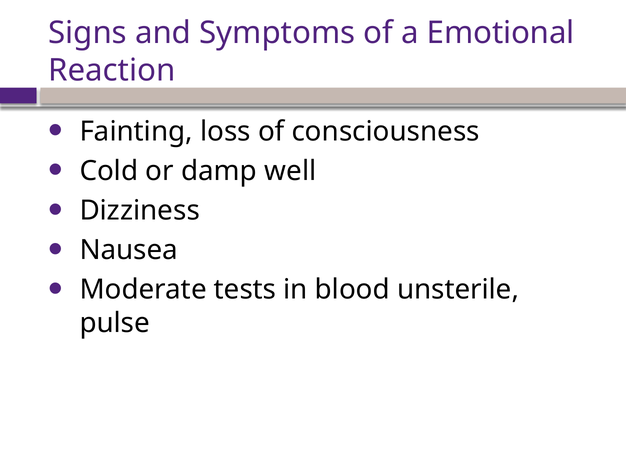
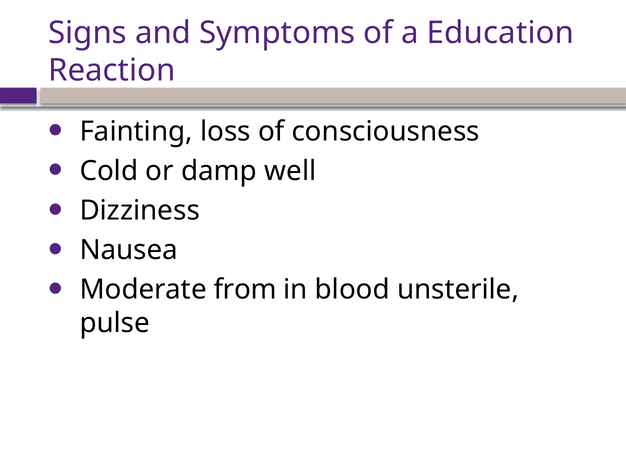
Emotional: Emotional -> Education (501, 33)
tests: tests -> from (245, 289)
